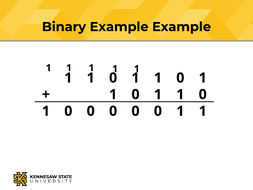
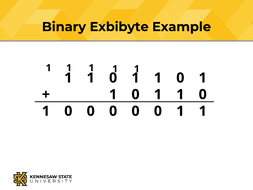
Binary Example: Example -> Exbibyte (119, 27)
